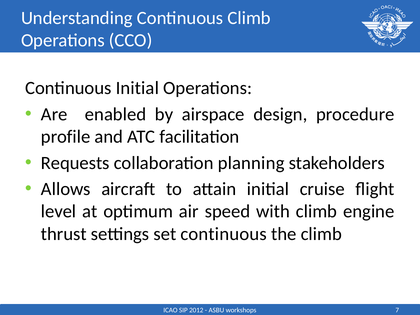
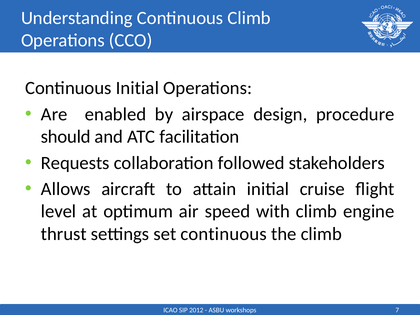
profile: profile -> should (66, 137)
planning: planning -> followed (251, 163)
